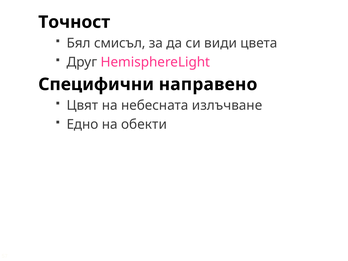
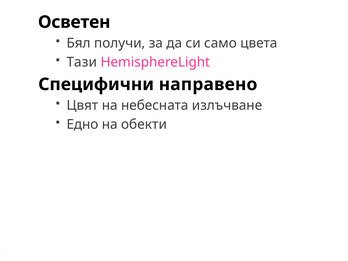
Точност: Точност -> Осветен (74, 22)
смисъл: смисъл -> получи (120, 43)
види: види -> само (221, 43)
Друг: Друг -> Тази (82, 62)
